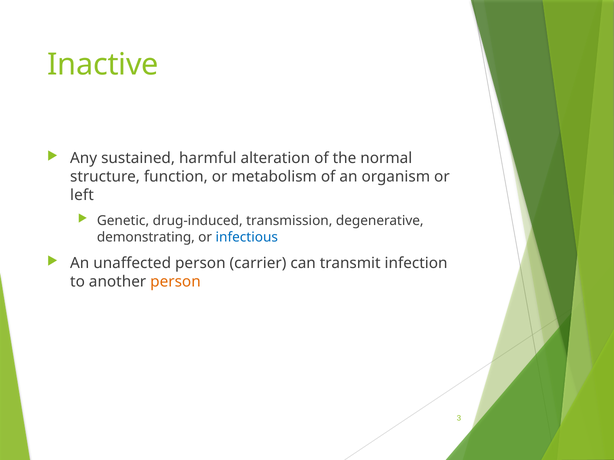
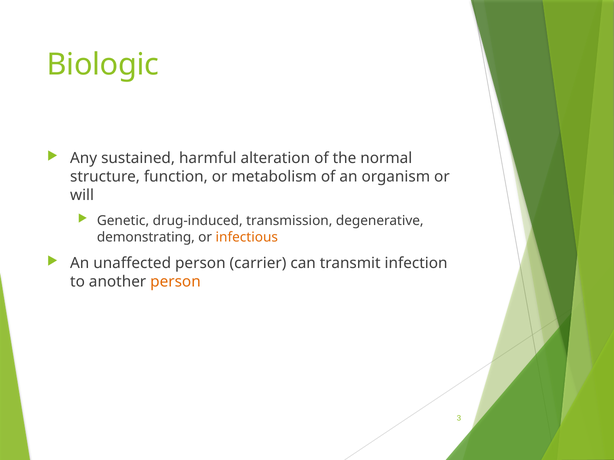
Inactive: Inactive -> Biologic (103, 65)
left: left -> will (82, 195)
infectious colour: blue -> orange (247, 237)
